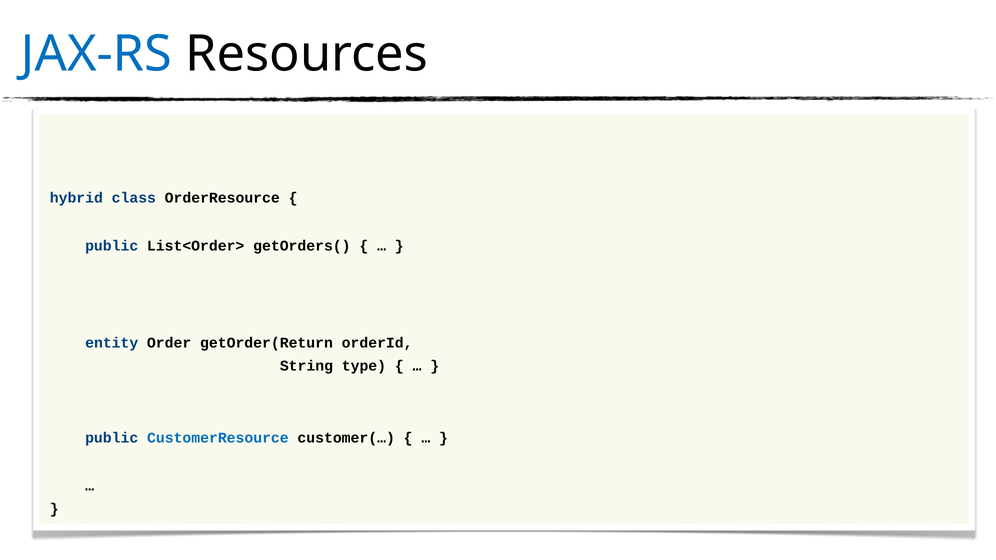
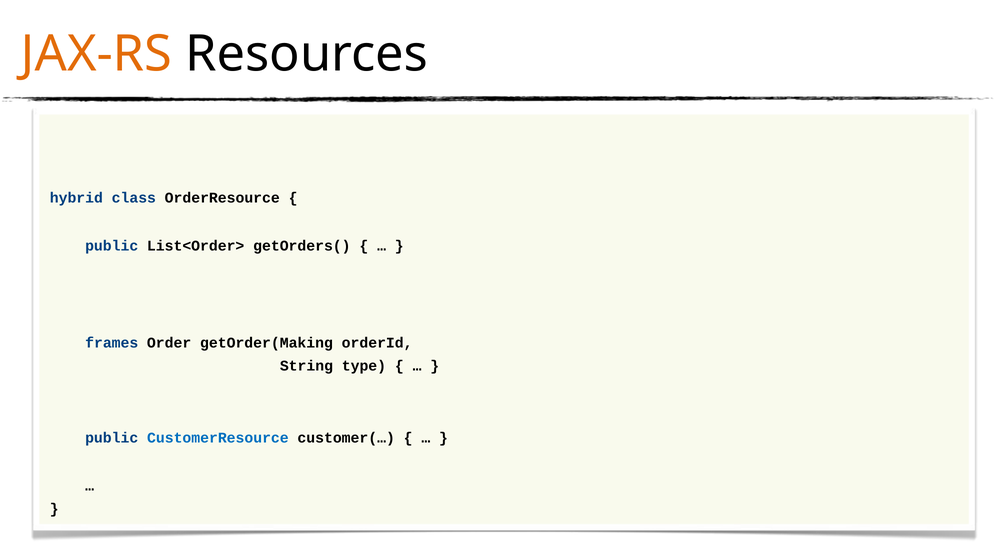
JAX-RS colour: blue -> orange (97, 54)
entity: entity -> frames (112, 343)
getOrder(Return: getOrder(Return -> getOrder(Making (267, 343)
